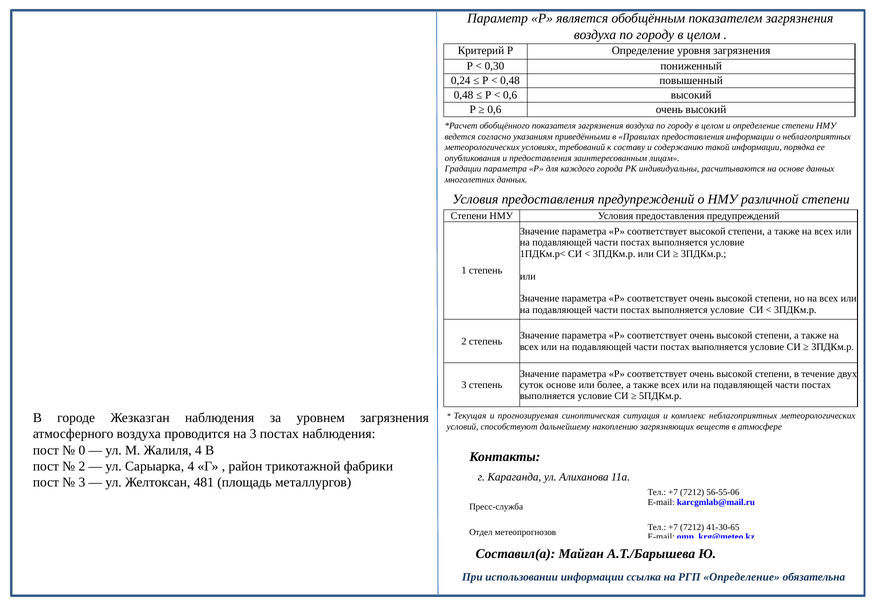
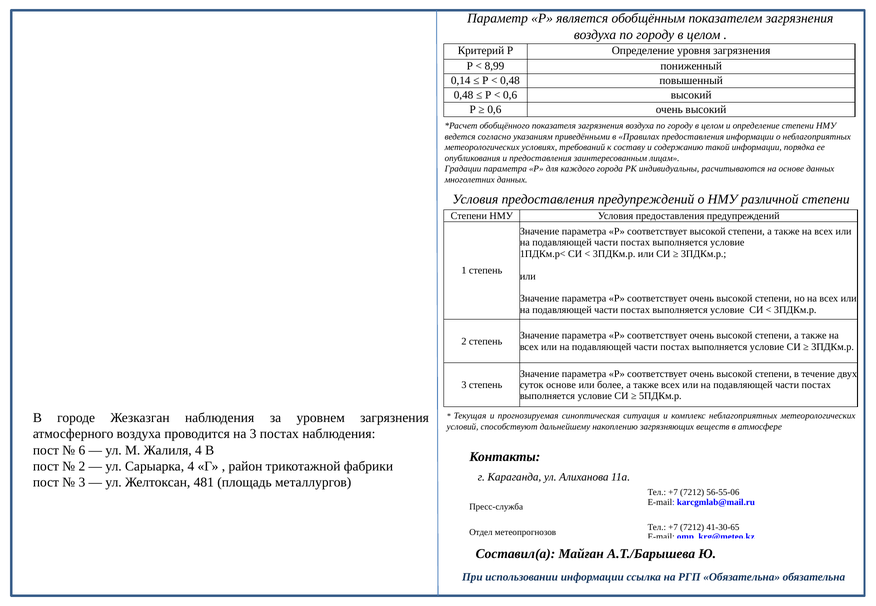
0,30: 0,30 -> 8,99 (494, 66)
0,24: 0,24 -> 0,14 (461, 81)
0: 0 -> 6 (82, 450)
РГП Определение: Определение -> Обязательна (742, 578)
